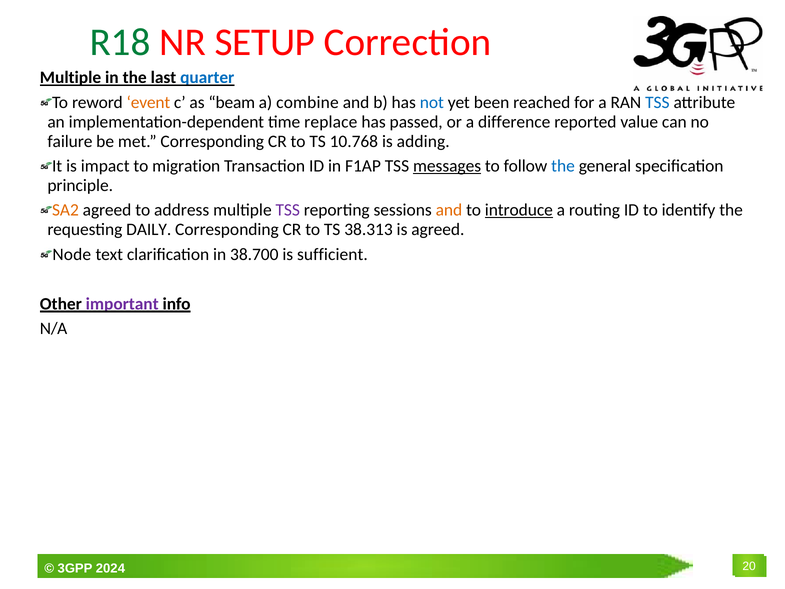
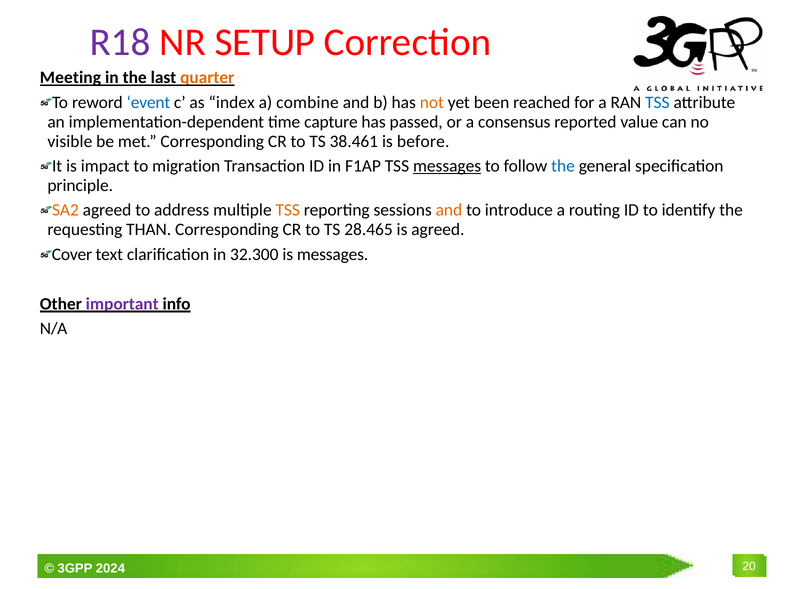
R18 colour: green -> purple (120, 42)
Multiple: Multiple -> Meeting (70, 78)
quarter colour: blue -> orange (207, 78)
event colour: orange -> blue (148, 102)
beam: beam -> index (232, 102)
not colour: blue -> orange (432, 102)
replace: replace -> capture (331, 122)
difference: difference -> consensus (514, 122)
failure: failure -> visible (70, 141)
10.768: 10.768 -> 38.461 (354, 141)
adding: adding -> before (423, 141)
TSS colour: purple -> orange (288, 210)
introduce underline: present -> none (519, 210)
DAILY: DAILY -> THAN (149, 230)
38.313: 38.313 -> 28.465 (368, 230)
Node: Node -> Cover (72, 254)
38.700: 38.700 -> 32.300 (254, 254)
is sufficient: sufficient -> messages (333, 254)
